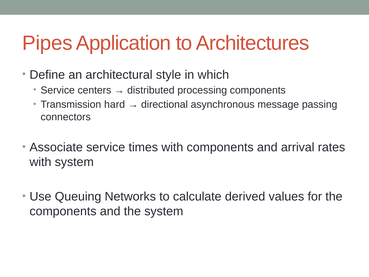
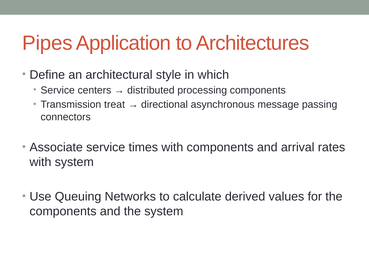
hard: hard -> treat (115, 104)
